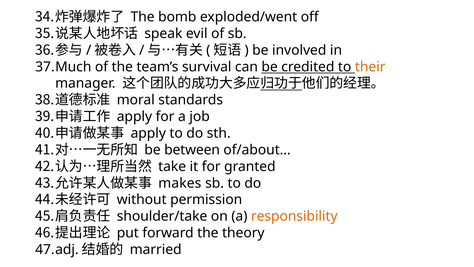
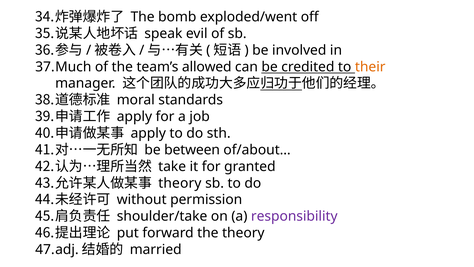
survival: survival -> allowed (207, 67)
makes: makes -> theory (180, 183)
responsibility colour: orange -> purple (294, 216)
